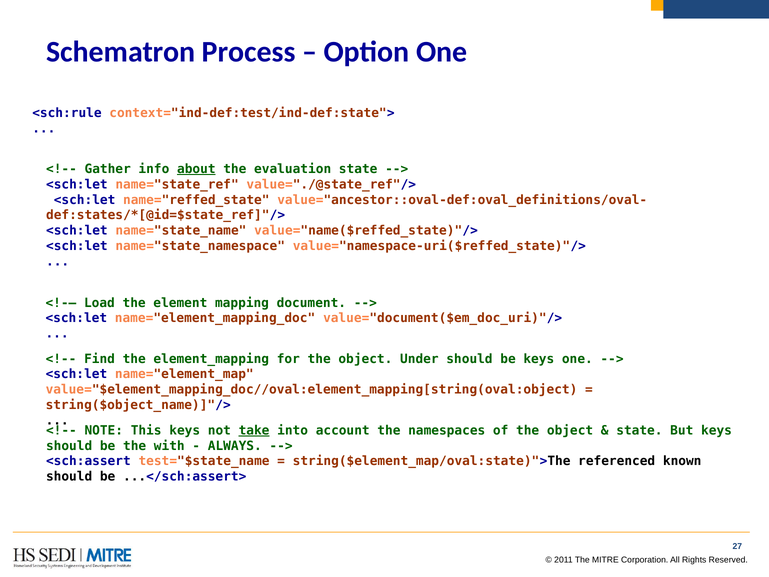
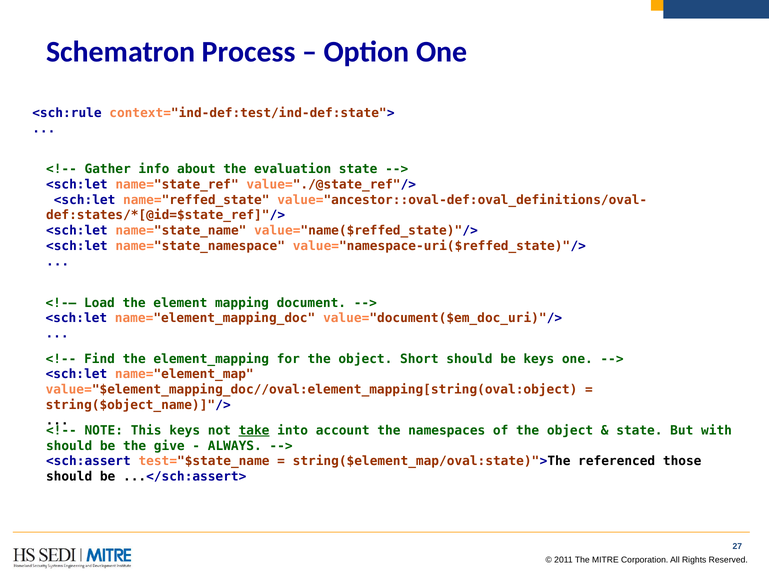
about underline: present -> none (196, 169)
Under: Under -> Short (419, 359)
But keys: keys -> with (717, 430)
with: with -> give (169, 446)
known: known -> those (682, 461)
